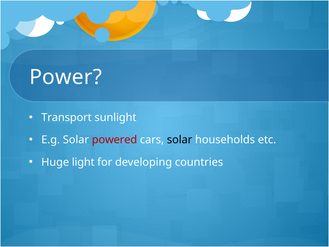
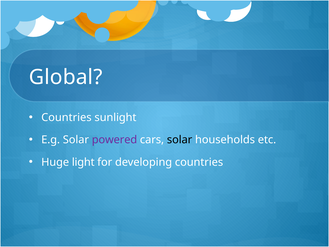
Power: Power -> Global (66, 77)
Transport: Transport -> Countries (66, 117)
powered colour: red -> purple (114, 140)
